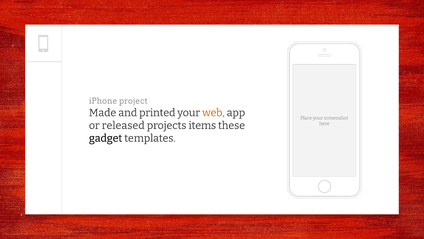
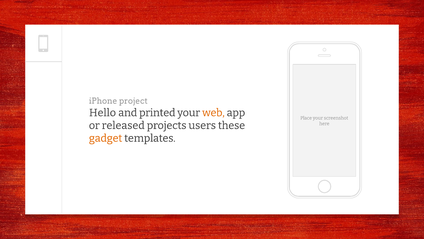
Made: Made -> Hello (103, 112)
items: items -> users (202, 125)
gadget colour: black -> orange (106, 138)
